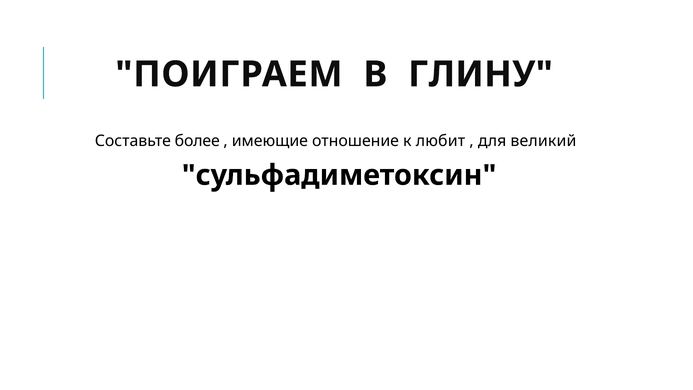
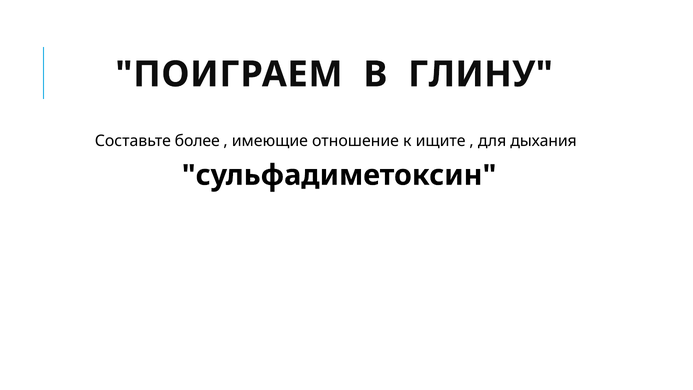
любит: любит -> ищите (441, 141)
великий: великий -> дыхания (544, 141)
